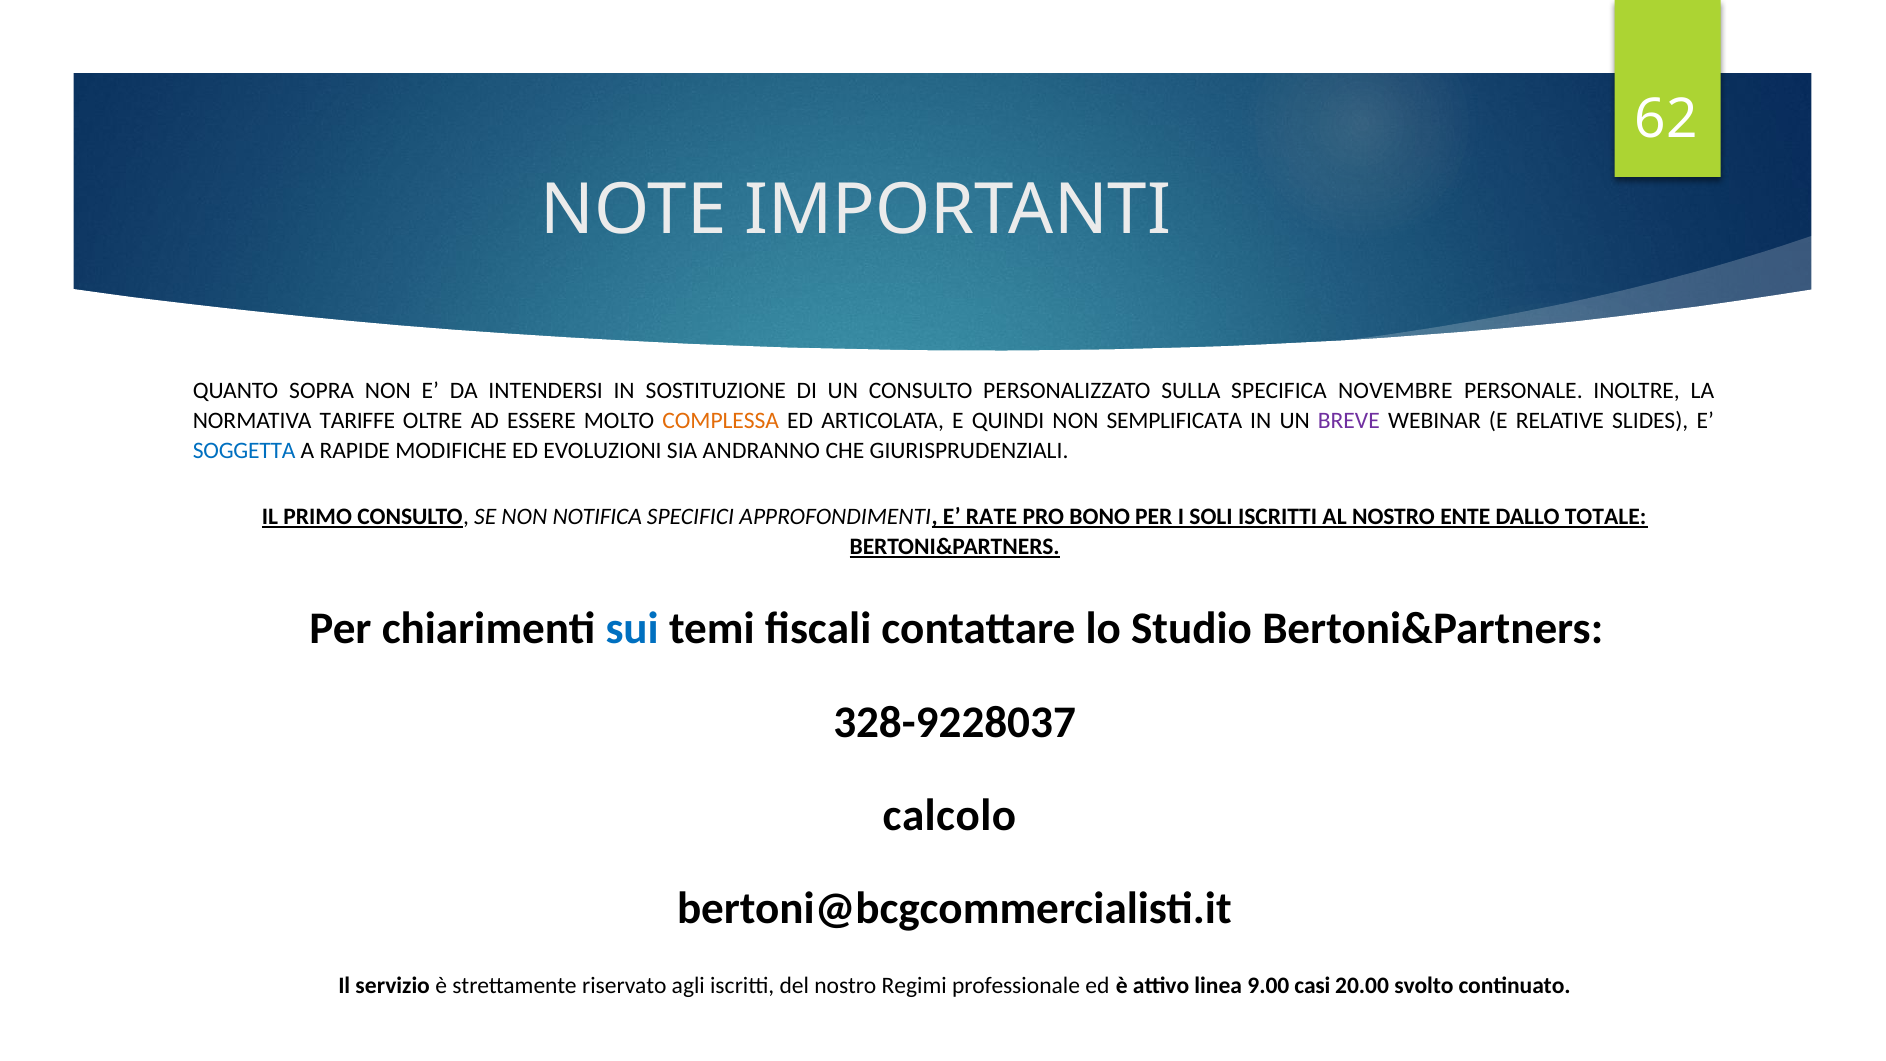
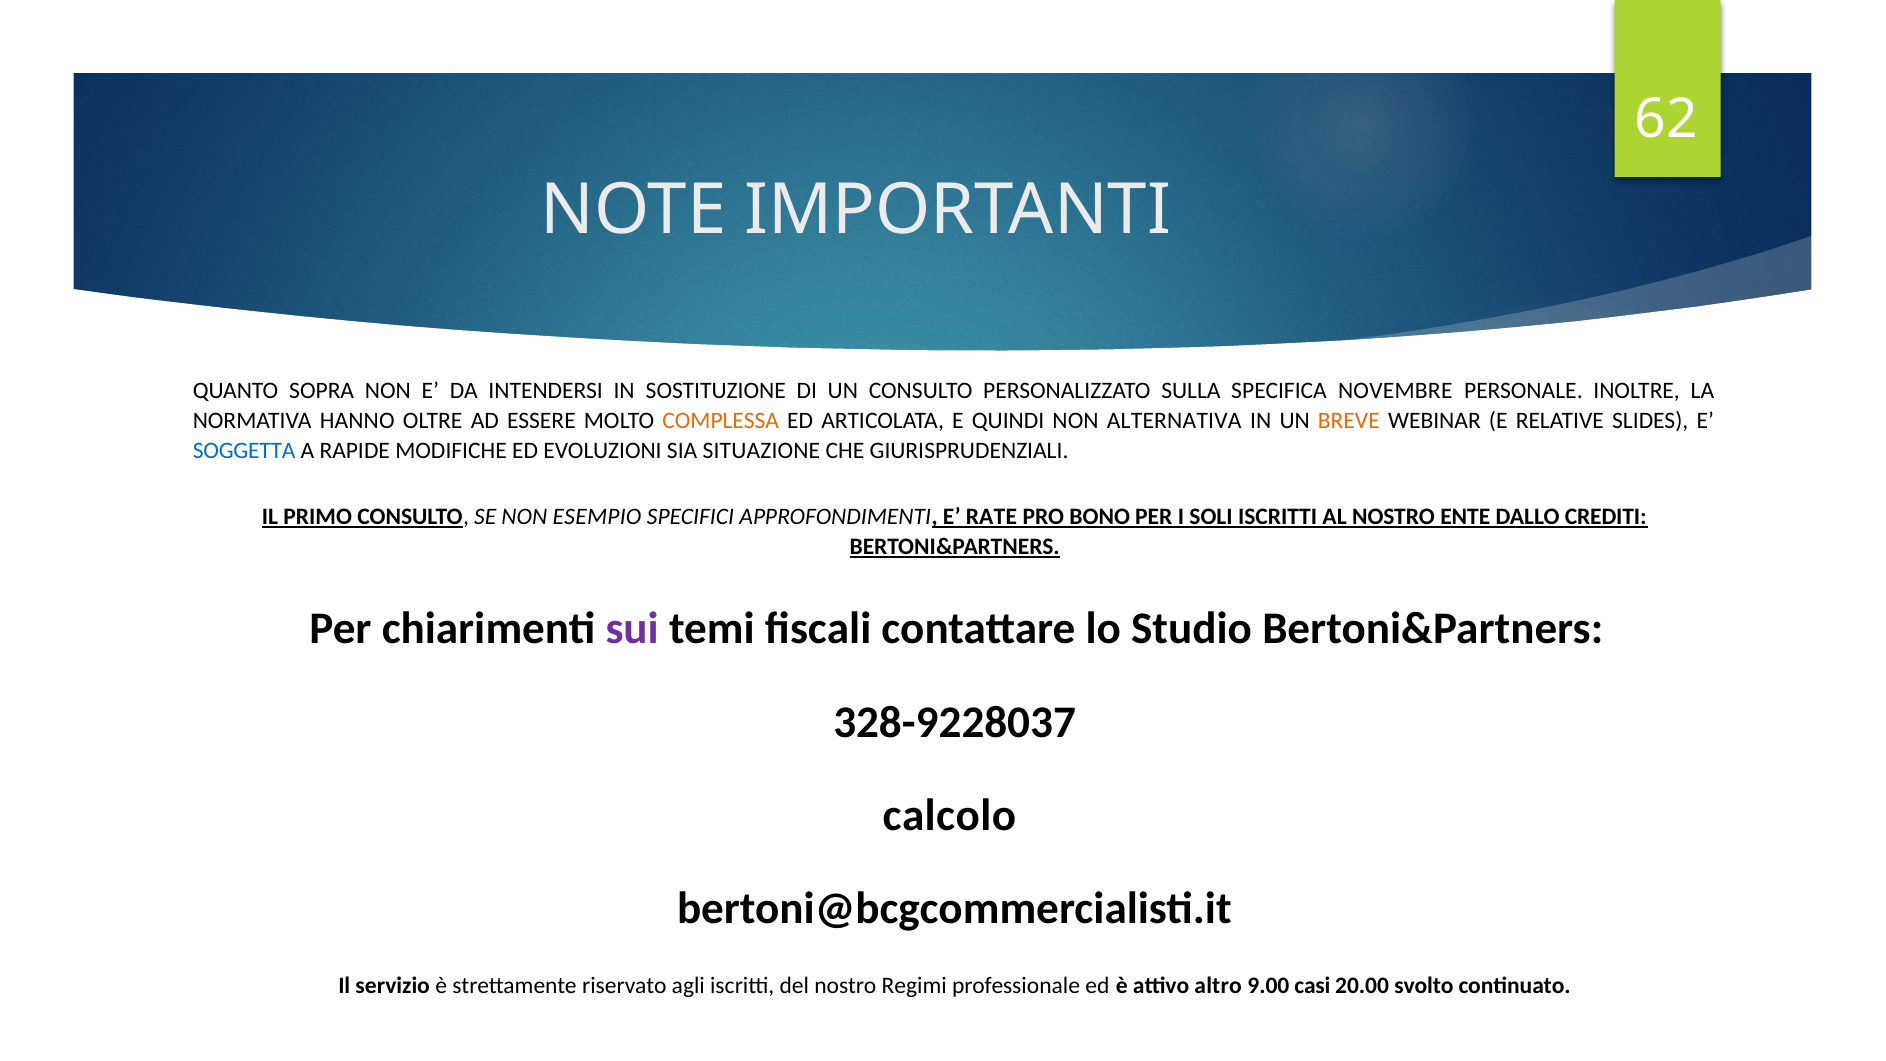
TARIFFE: TARIFFE -> HANNO (357, 421)
SEMPLIFICATA: SEMPLIFICATA -> ALTERNATIVA (1174, 421)
BREVE colour: purple -> orange (1349, 421)
ANDRANNO: ANDRANNO -> SITUAZIONE (761, 451)
NOTIFICA: NOTIFICA -> ESEMPIO (597, 517)
TOTALE: TOTALE -> CREDITI (1606, 517)
sui colour: blue -> purple (632, 629)
linea: linea -> altro (1218, 986)
